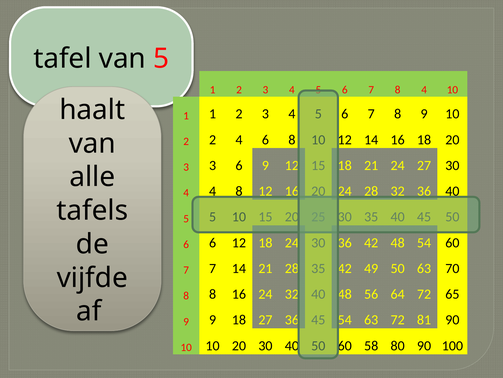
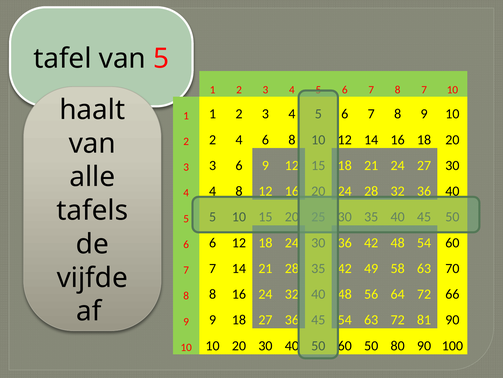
8 4: 4 -> 7 (424, 90)
49 50: 50 -> 58 (398, 268)
65: 65 -> 66 (452, 294)
58: 58 -> 50 (371, 345)
